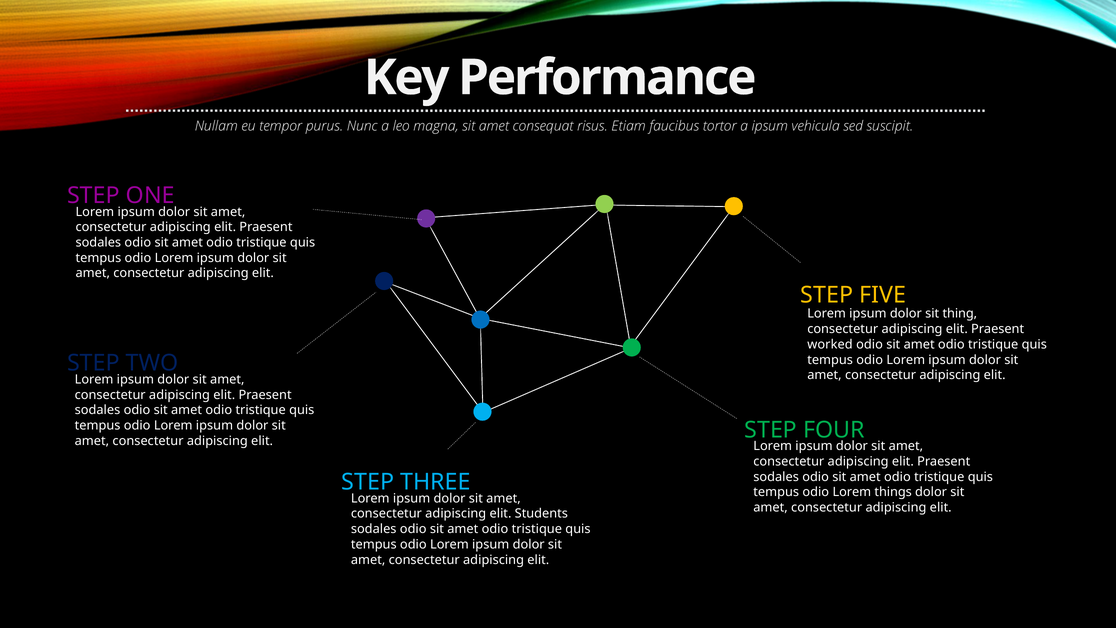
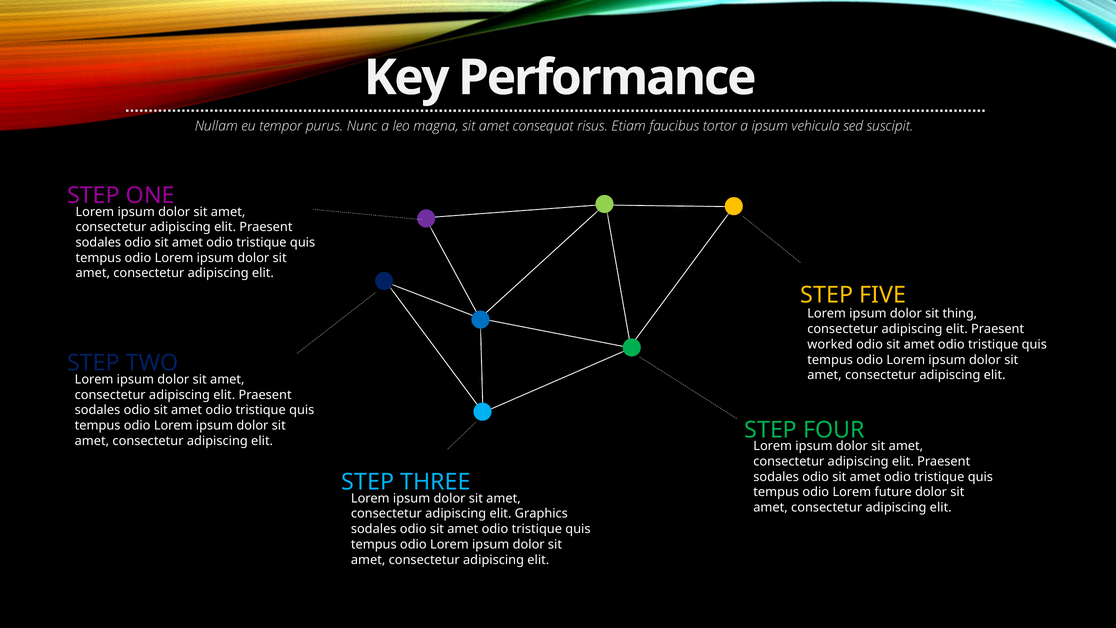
things: things -> future (893, 492)
Students: Students -> Graphics (541, 514)
